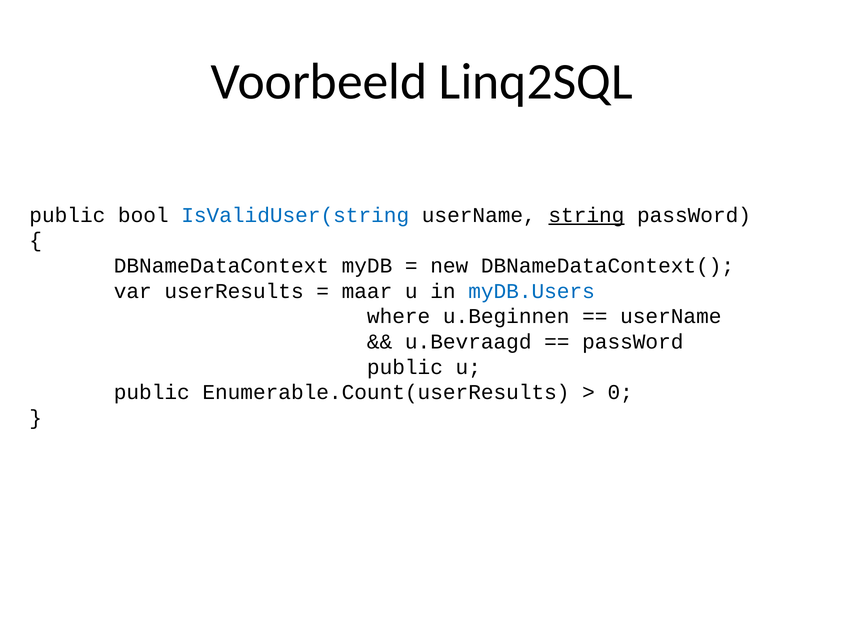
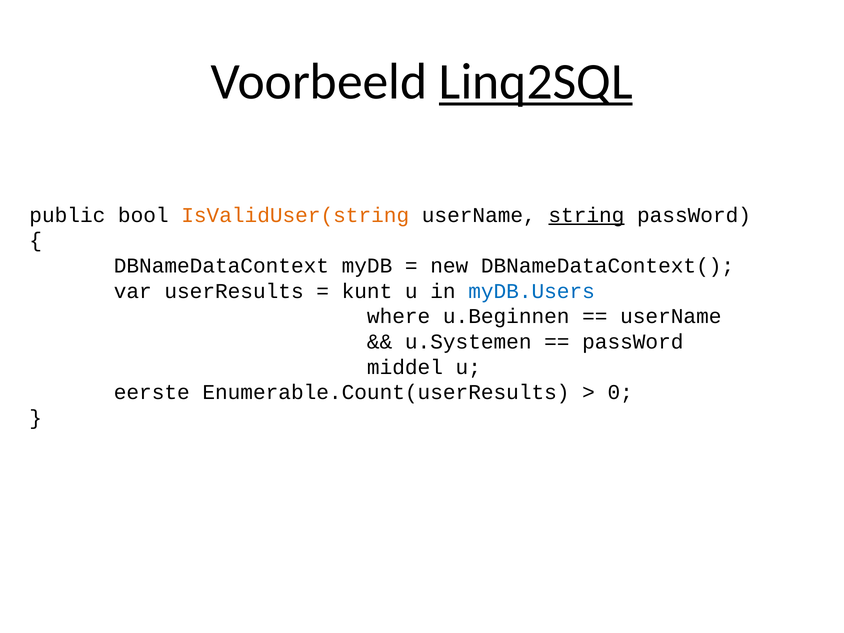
Linq2SQL underline: none -> present (536, 82)
IsValidUser(string colour: blue -> orange (295, 215)
maar: maar -> kunt (367, 291)
u.Bevraagd: u.Bevraagd -> u.Systemen (468, 342)
public: public -> middel (405, 367)
public: public -> eerste (152, 392)
